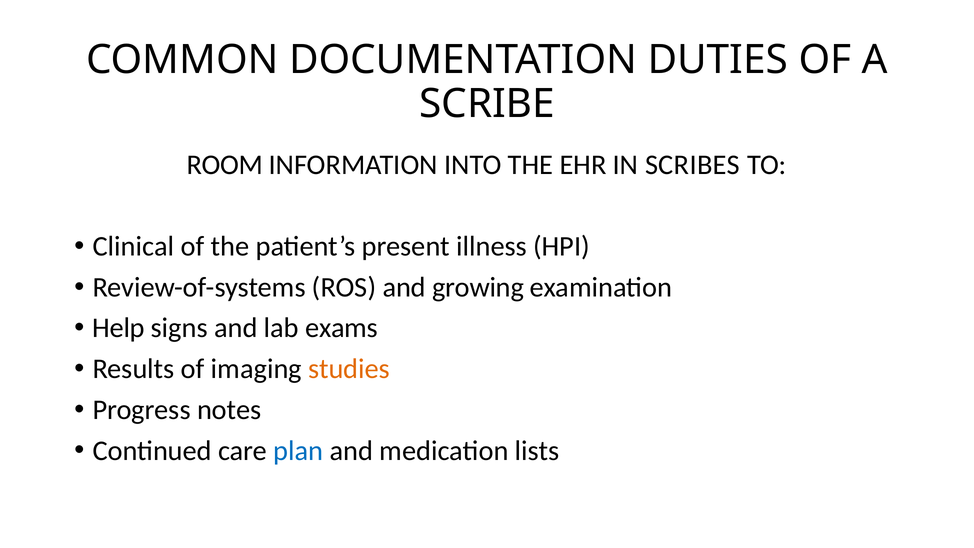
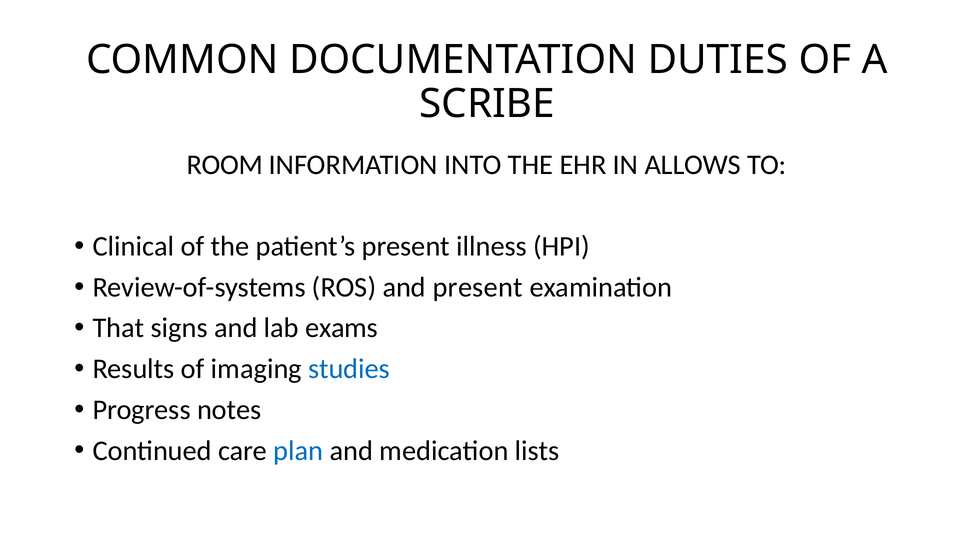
SCRIBES: SCRIBES -> ALLOWS (693, 165)
and growing: growing -> present (478, 287)
Help: Help -> That (118, 328)
studies colour: orange -> blue (349, 369)
